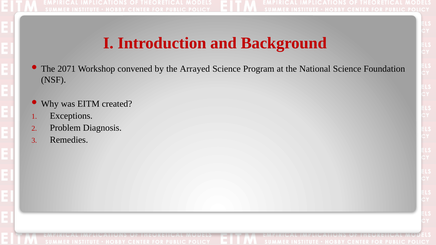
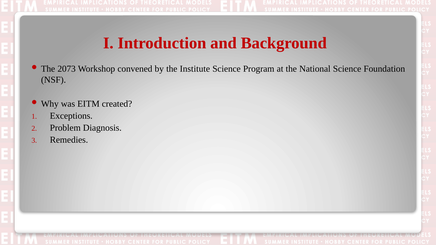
2071: 2071 -> 2073 (67, 69)
Arrayed: Arrayed -> Institute (195, 69)
